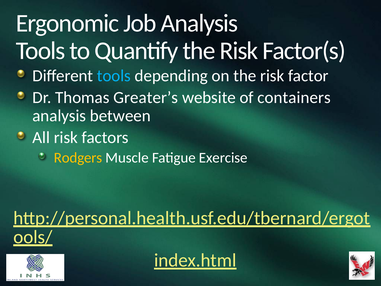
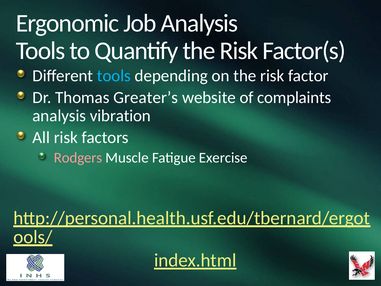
containers: containers -> complaints (294, 97)
between: between -> vibration (120, 116)
Rodgers colour: yellow -> pink (78, 157)
